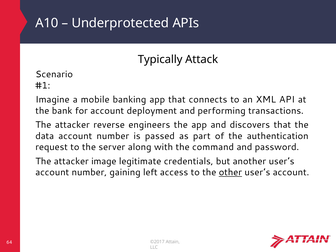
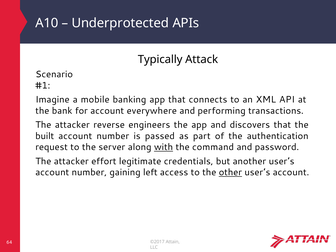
deployment: deployment -> everywhere (152, 111)
data: data -> built (45, 136)
with underline: none -> present (164, 147)
image: image -> effort (104, 161)
